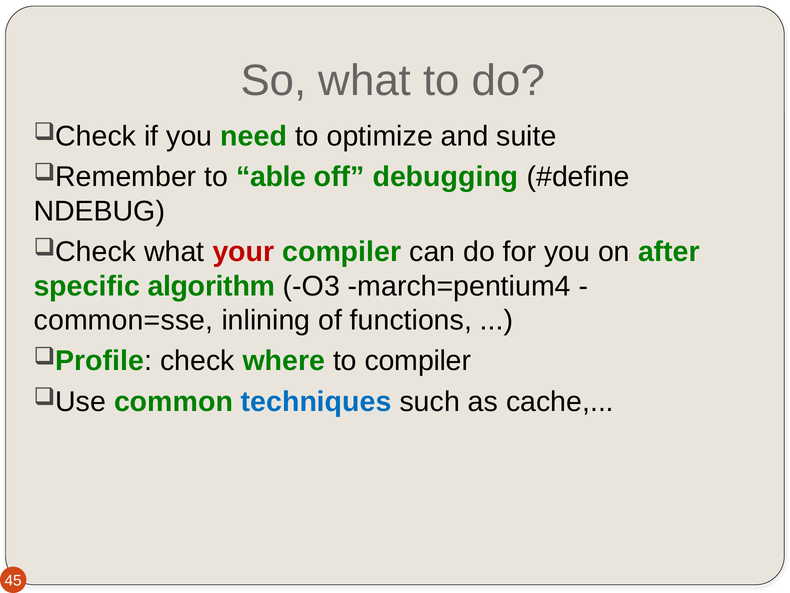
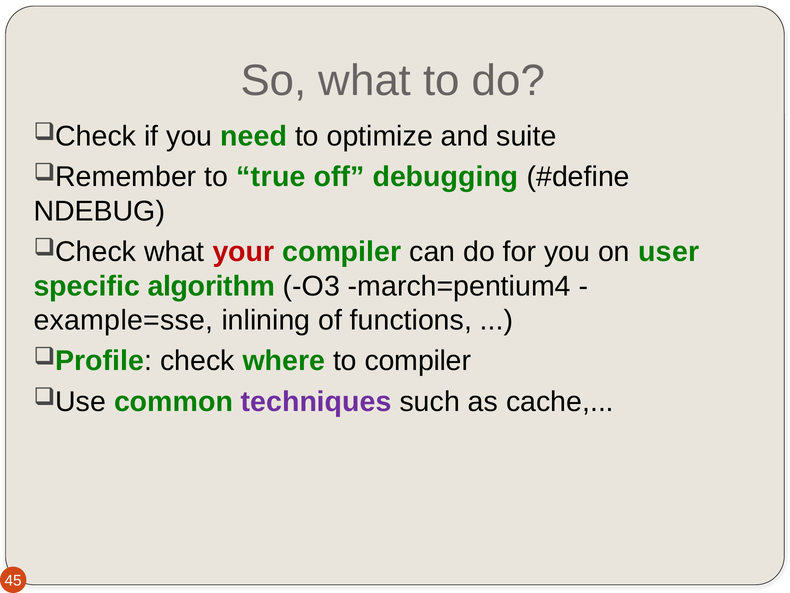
able: able -> true (271, 177)
after: after -> user (669, 252)
common=sse: common=sse -> example=sse (123, 320)
techniques colour: blue -> purple (316, 401)
